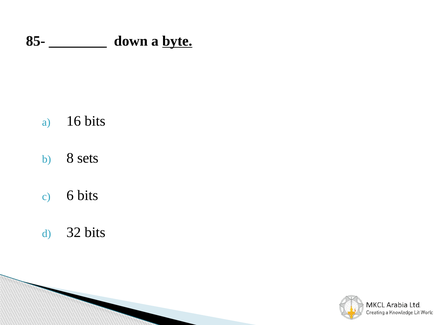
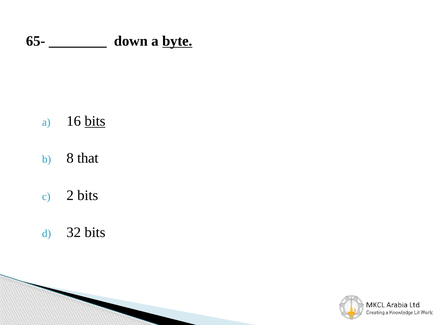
85-: 85- -> 65- (36, 41)
bits underline: none -> present (95, 121)
sets: sets -> that (88, 158)
6: 6 -> 2 (70, 196)
